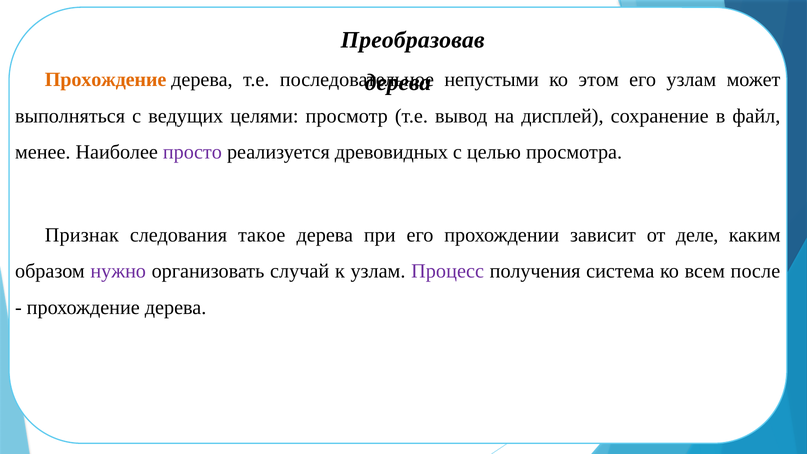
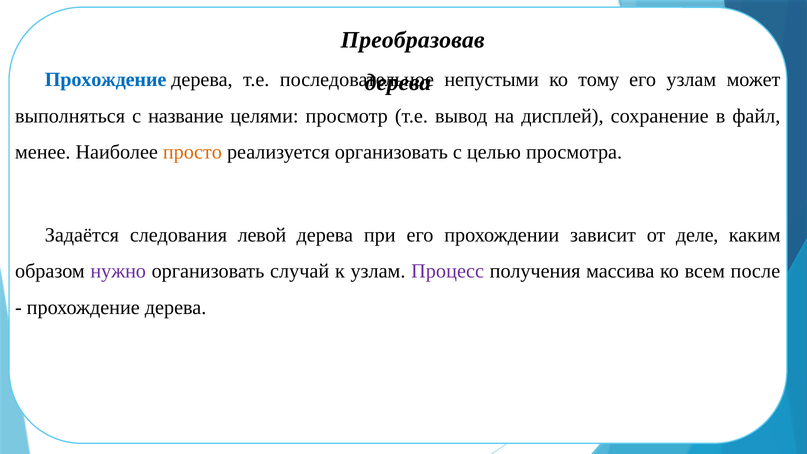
Прохождение colour: orange -> blue (106, 80)
этом: этом -> тому (599, 80)
ведущих: ведущих -> название (186, 116)
просто colour: purple -> orange (192, 152)
реализуется древовидных: древовидных -> организовать (391, 152)
Признак: Признак -> Задаётся (82, 235)
такое: такое -> левой (262, 235)
система: система -> массива (620, 271)
